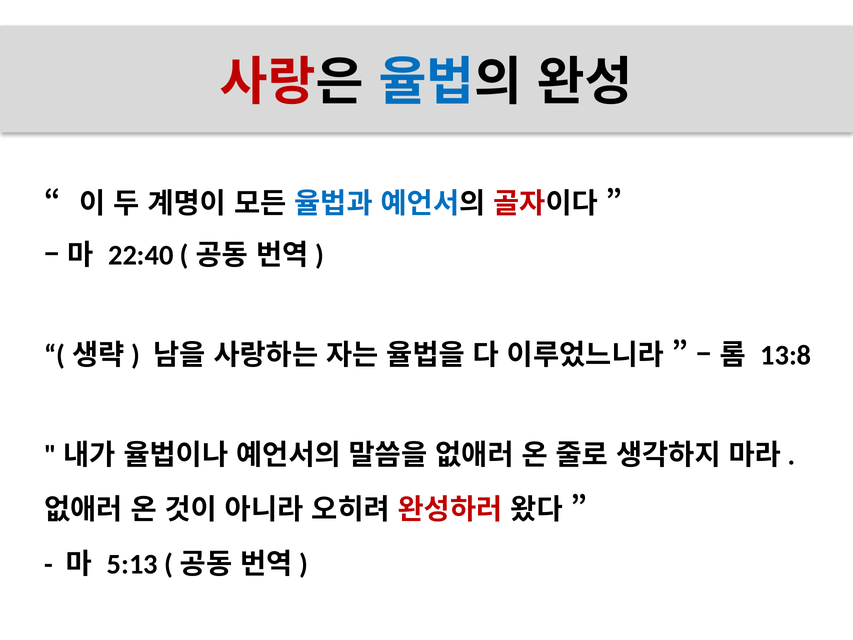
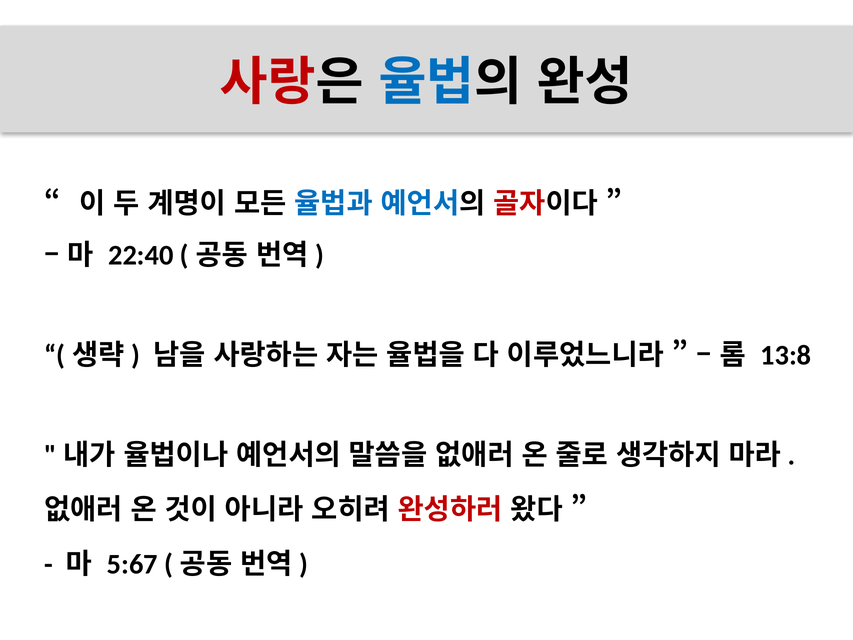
5:13: 5:13 -> 5:67 (132, 564)
